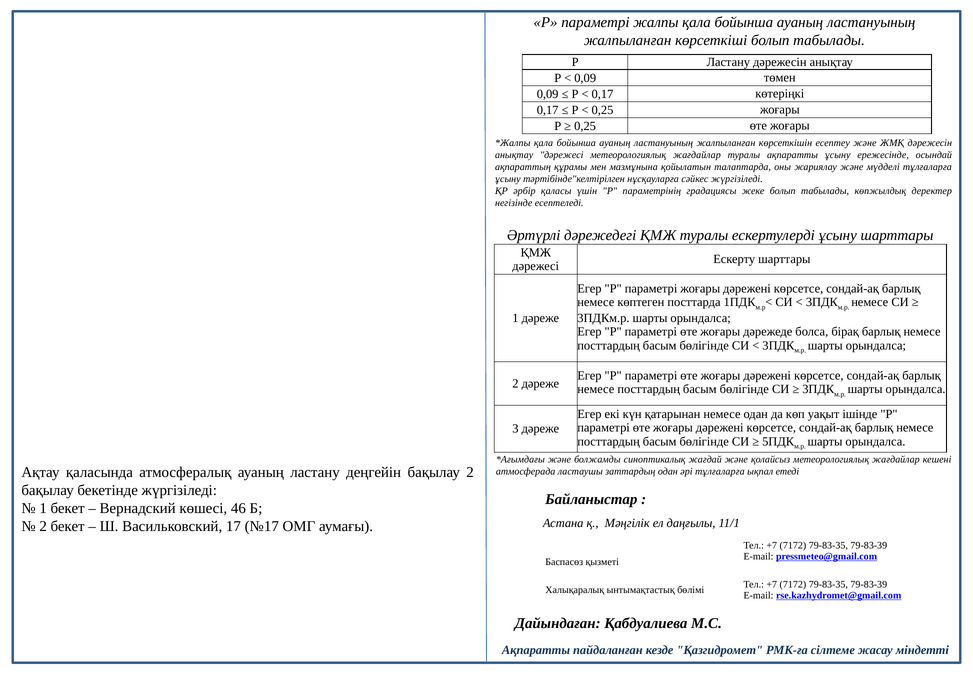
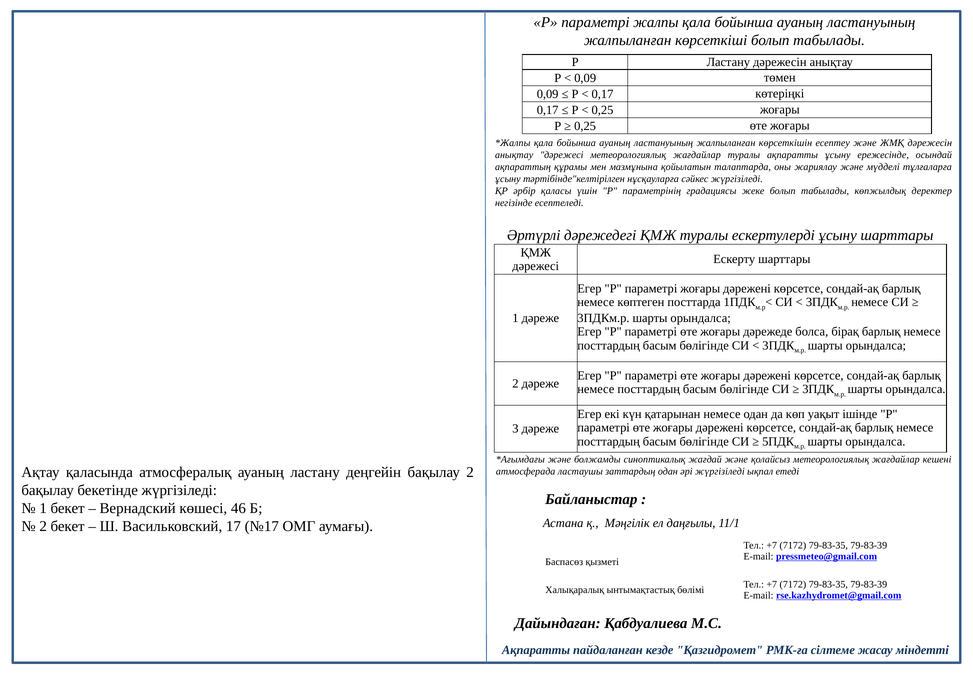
әрі тұлғаларға: тұлғаларға -> жүргізіледі (720, 471)
